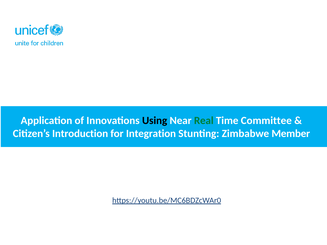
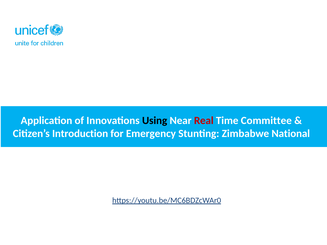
Real colour: green -> red (204, 121)
Integration: Integration -> Emergency (151, 134)
Member: Member -> National (291, 134)
